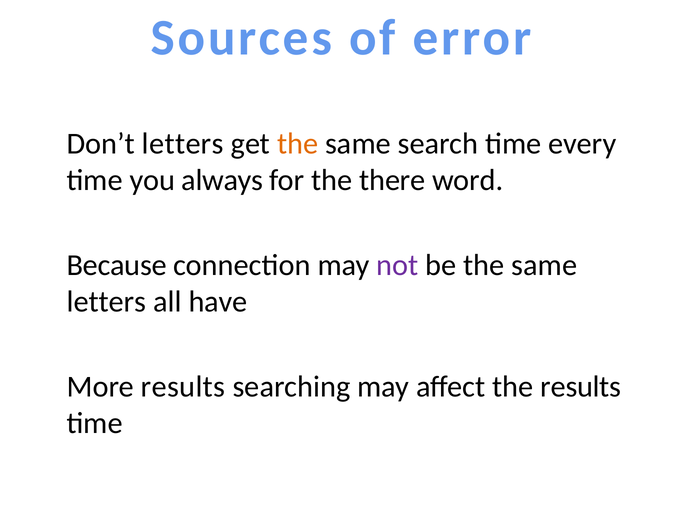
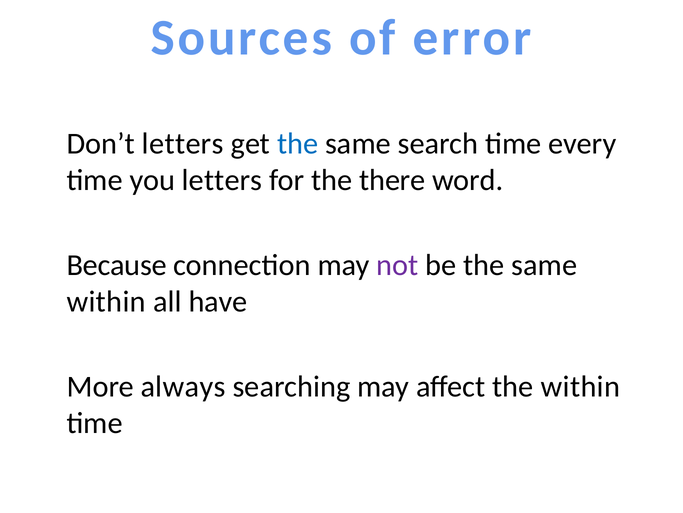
the colour: orange -> blue (298, 143)
you always: always -> letters (222, 180)
letters: letters -> within (106, 301)
More results: results -> always (183, 386)
the results: results -> within (581, 386)
